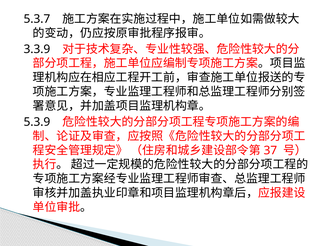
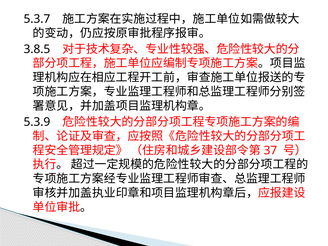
3.3.9: 3.3.9 -> 3.8.5 (37, 49)
